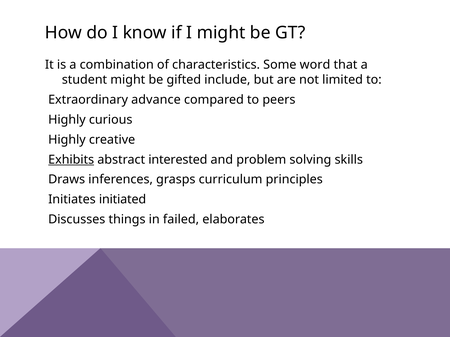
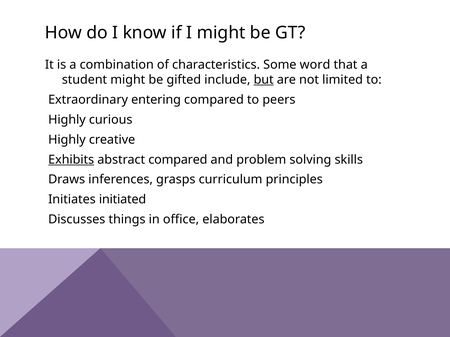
but underline: none -> present (264, 80)
advance: advance -> entering (156, 100)
abstract interested: interested -> compared (178, 160)
failed: failed -> office (181, 220)
